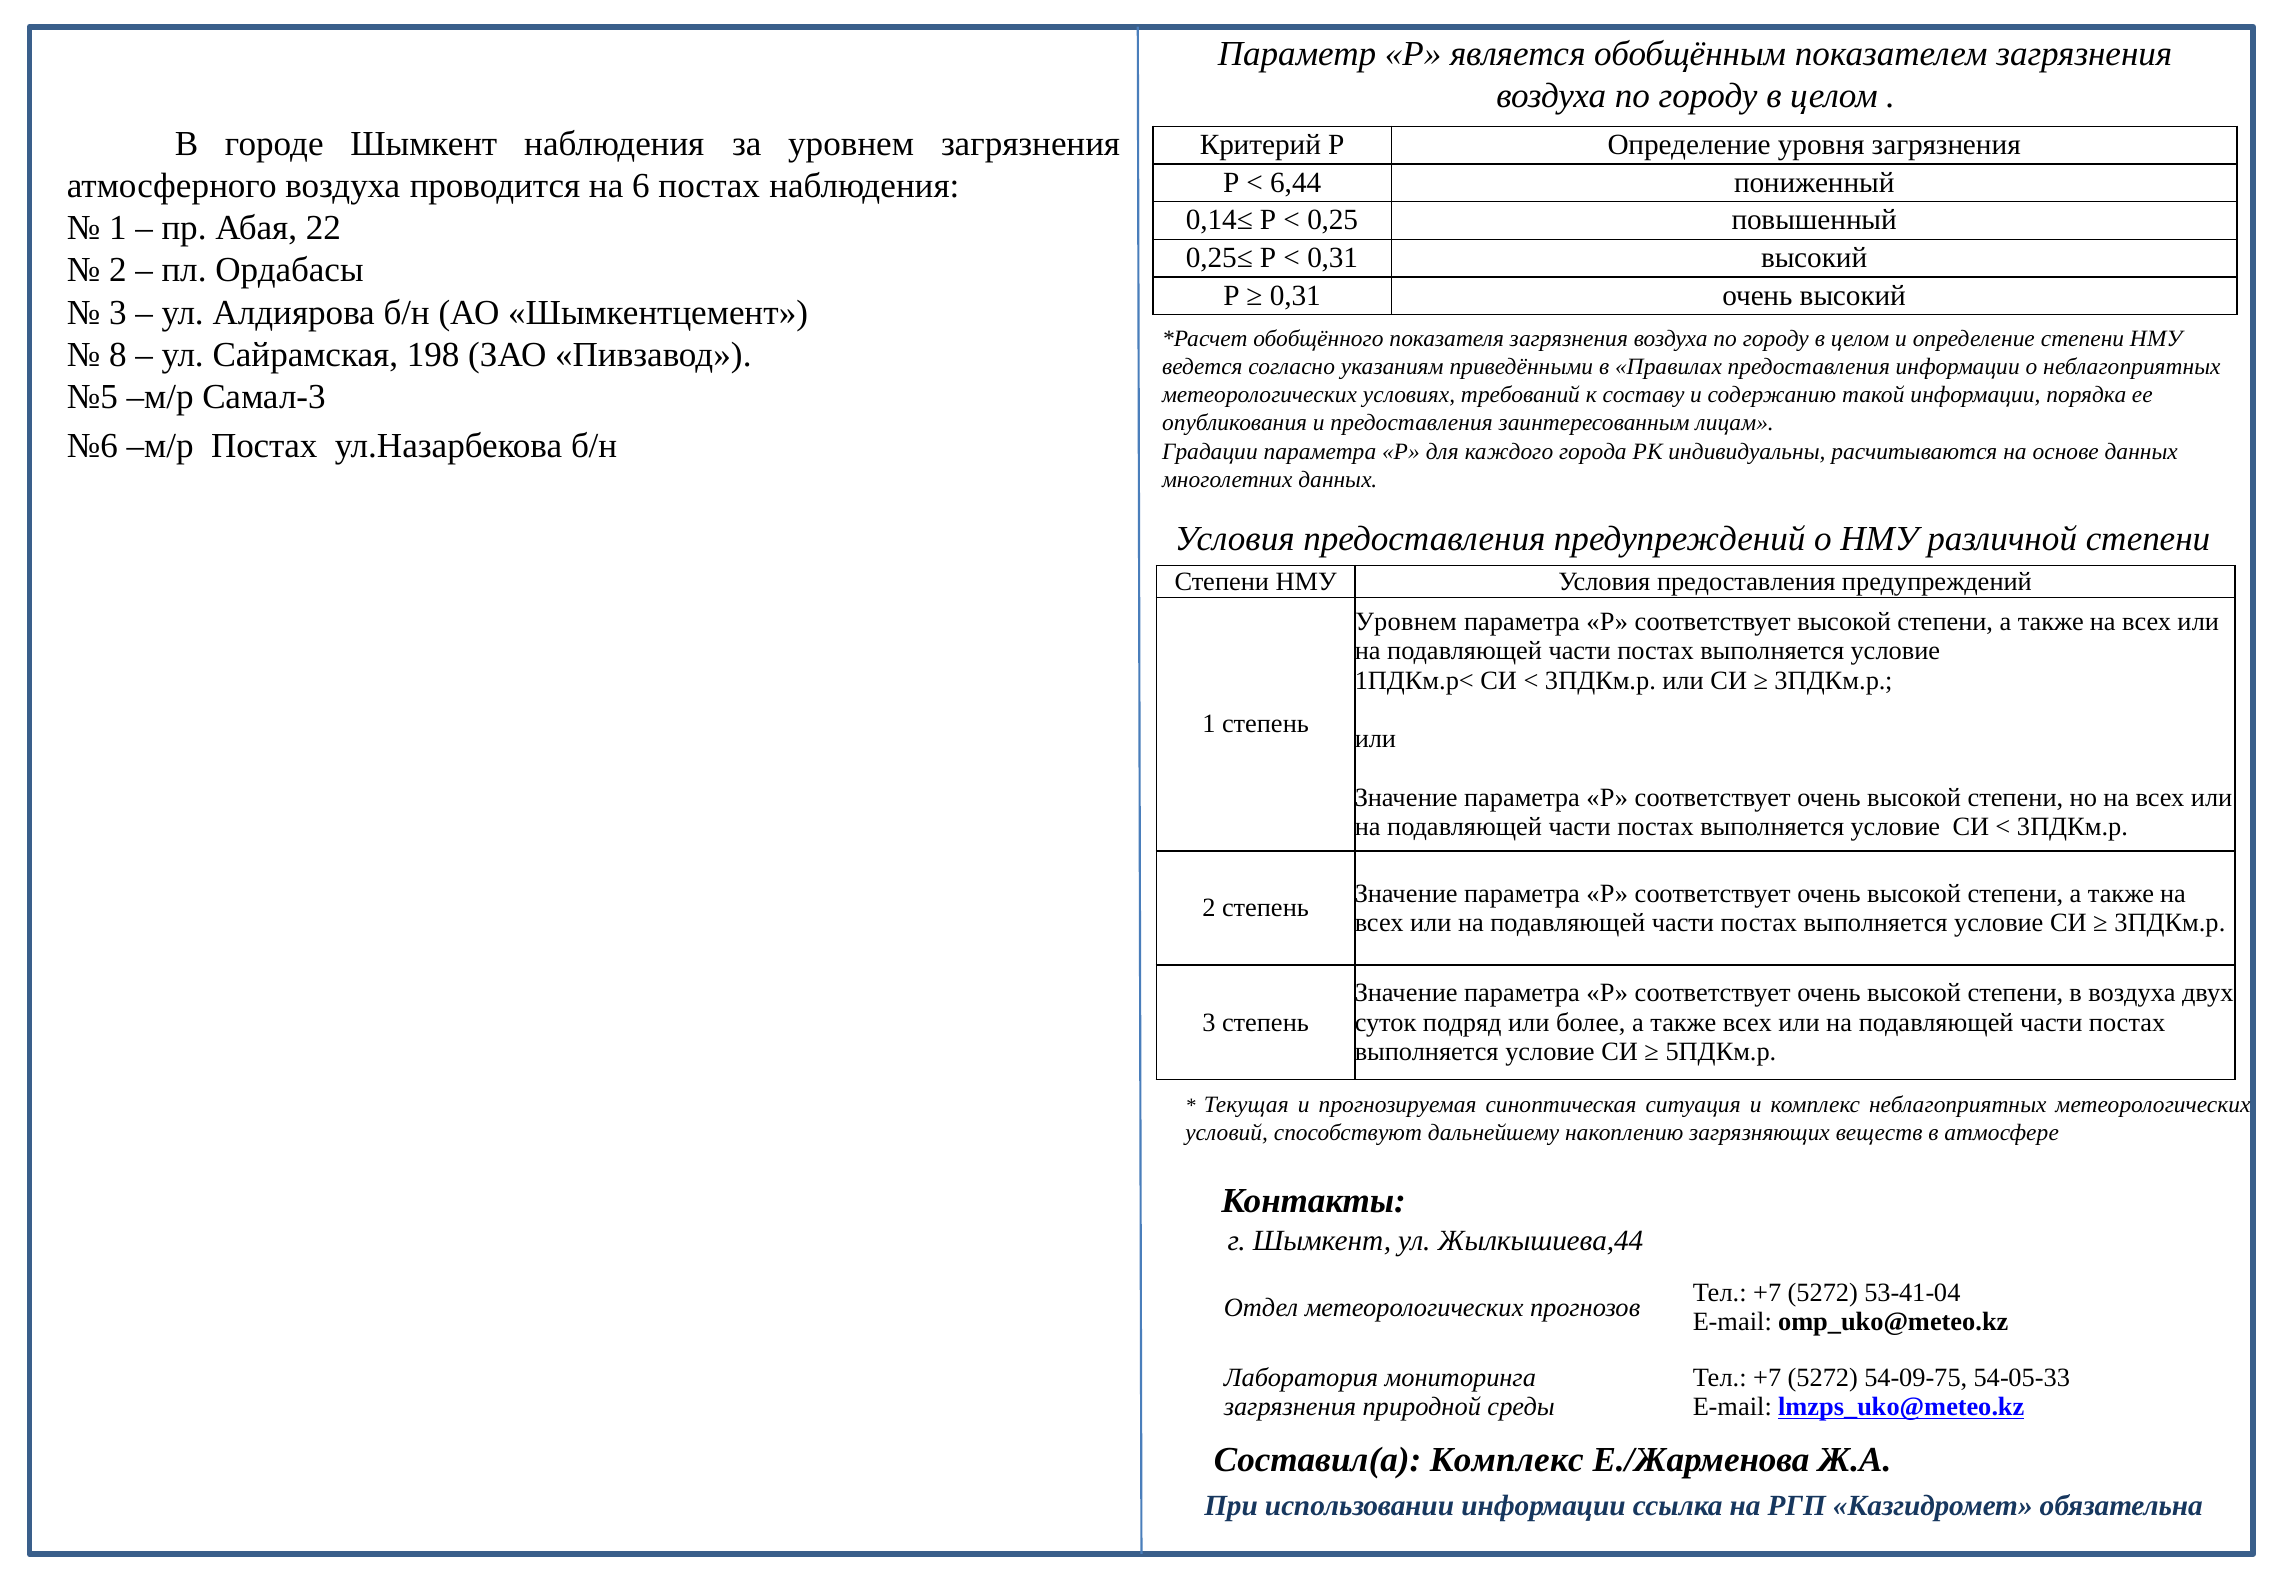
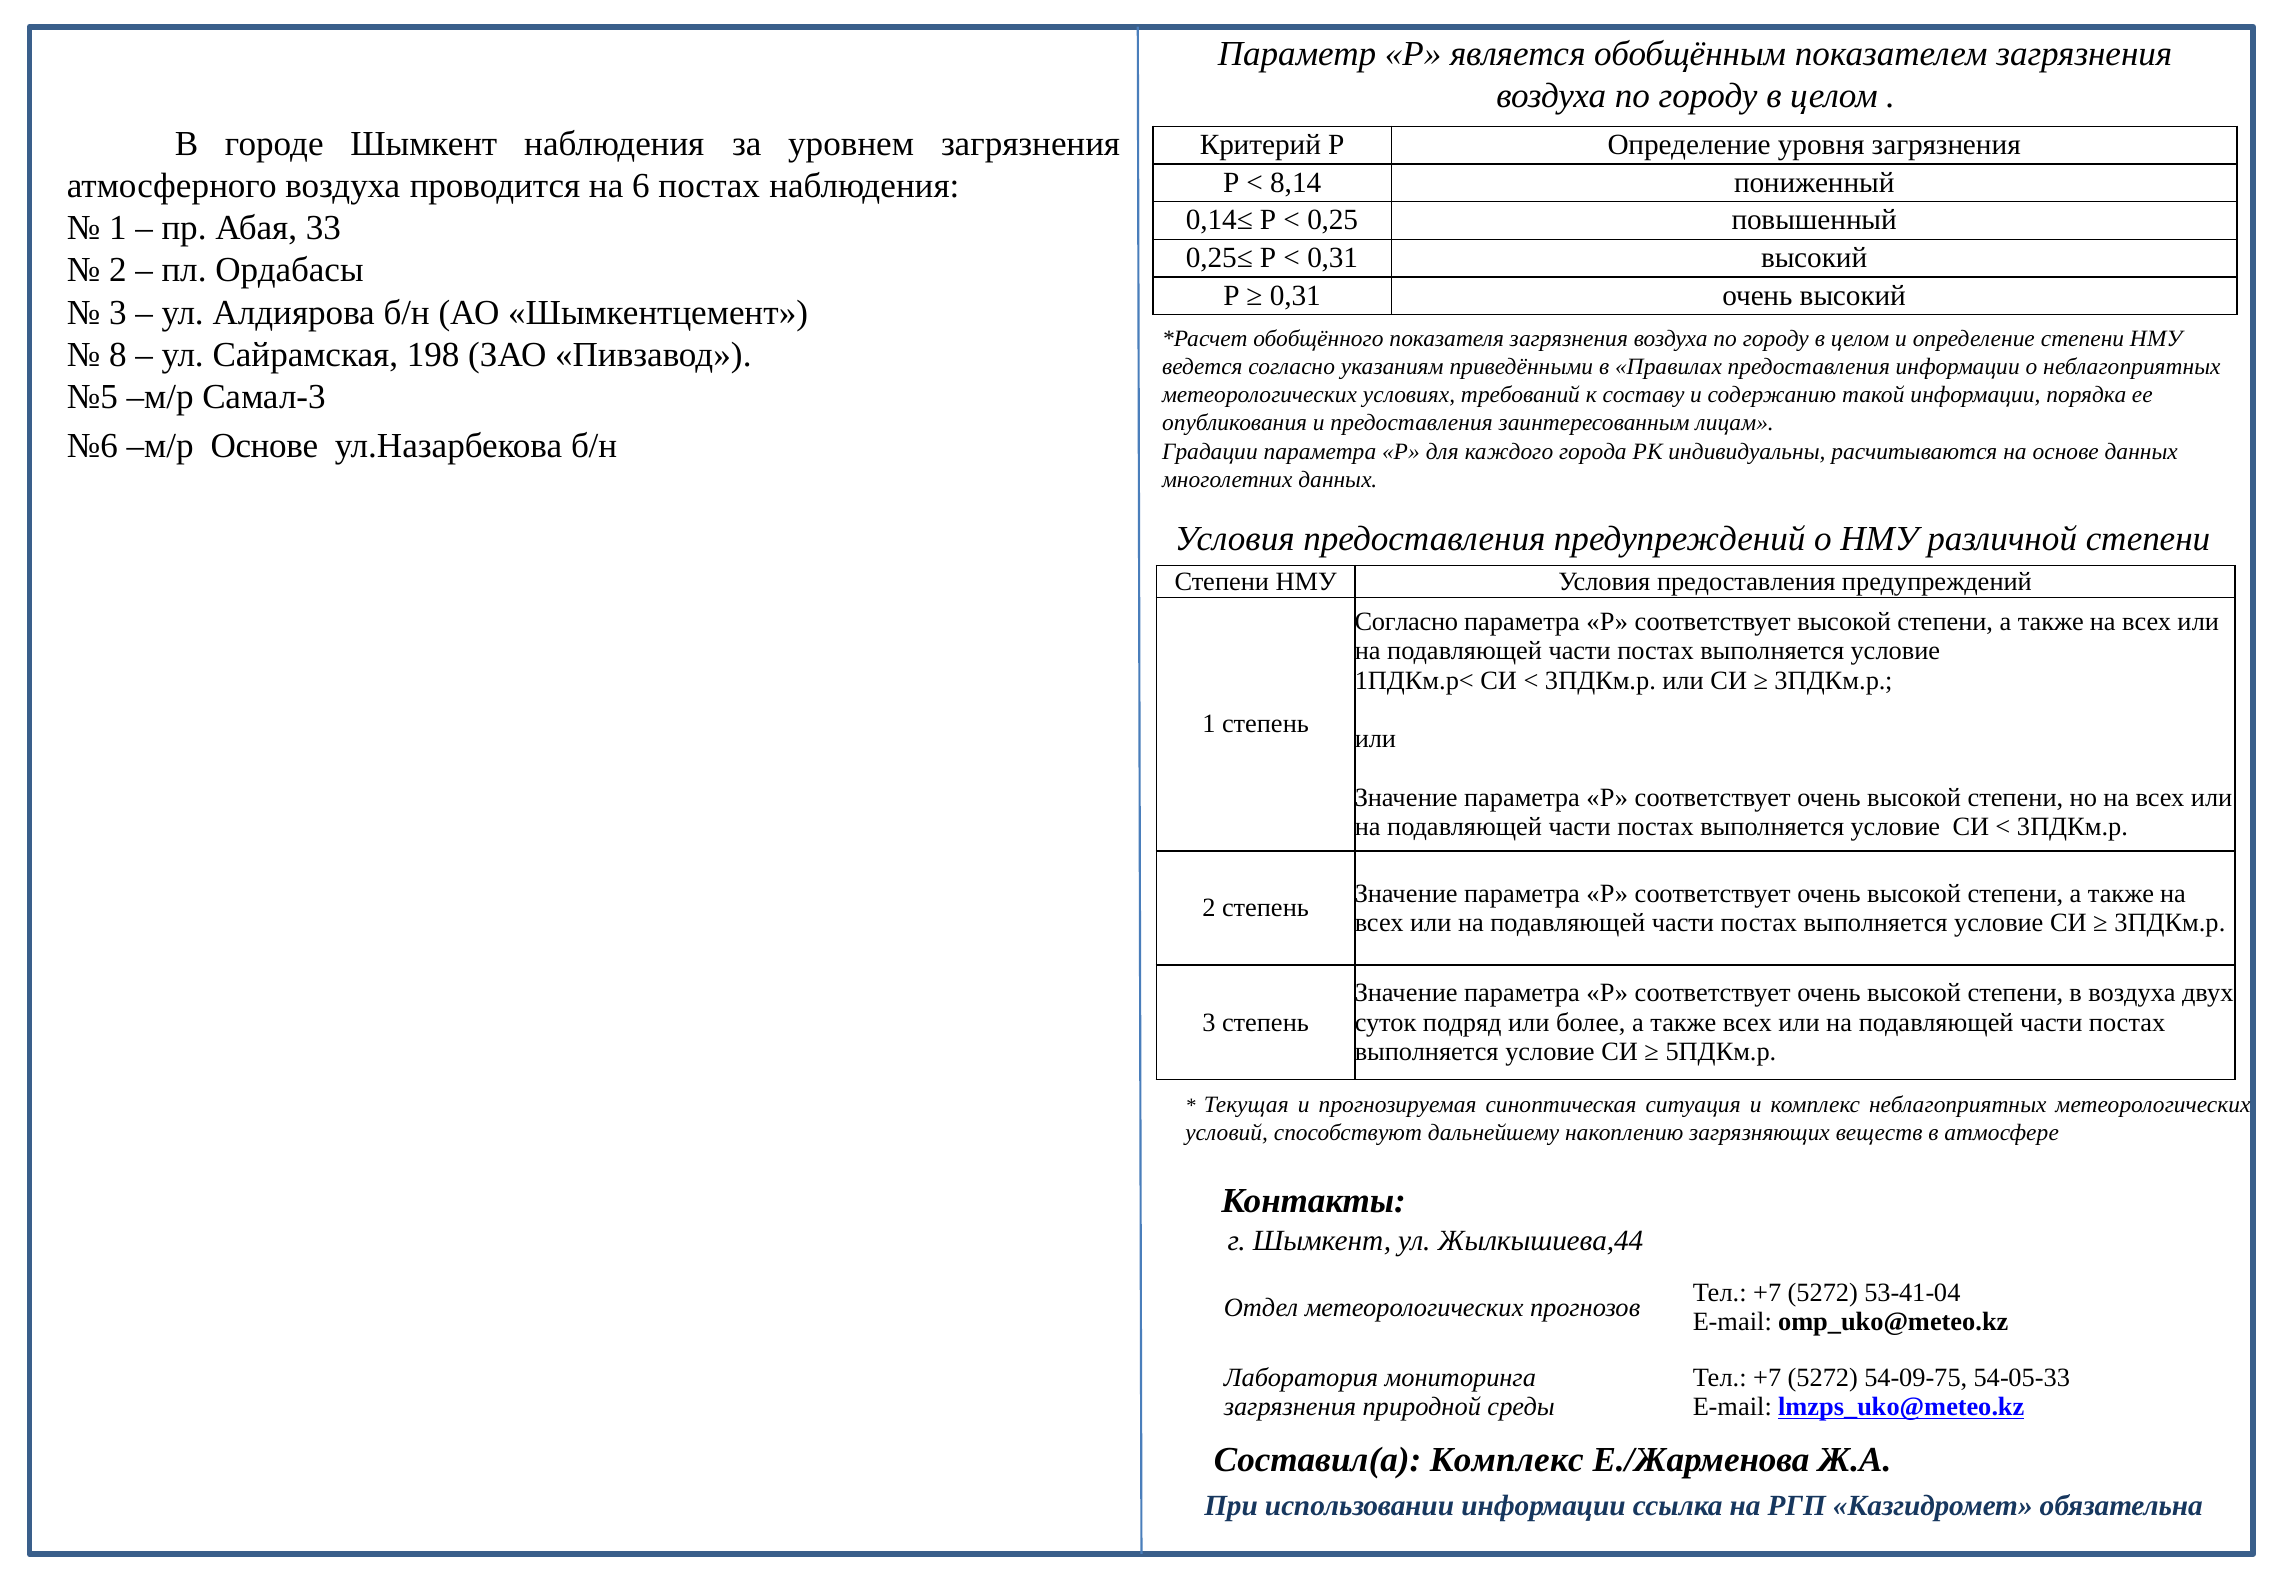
6,44: 6,44 -> 8,14 (1296, 183)
22: 22 -> 33 (323, 228)
м/р Постах: Постах -> Основе (264, 446)
Уровнем: Уровнем -> Согласно (1406, 622)
